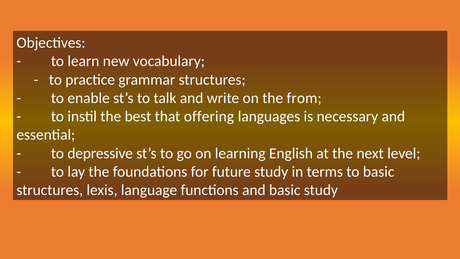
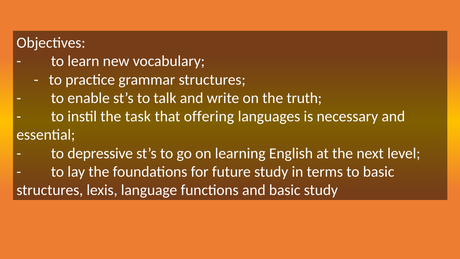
from: from -> truth (304, 98)
best: best -> task (138, 116)
